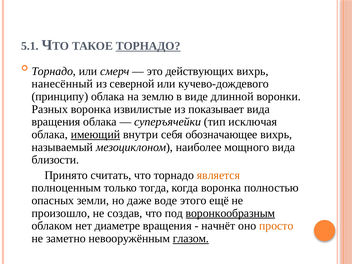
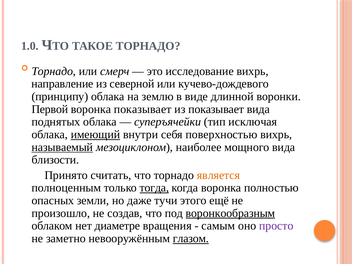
5.1: 5.1 -> 1.0 (30, 46)
ТОРНАДО underline: present -> none (148, 46)
действующих: действующих -> исследование (200, 71)
нанесённый: нанесённый -> направление (62, 84)
Разных: Разных -> Первой (50, 109)
воронка извилистые: извилистые -> показывает (143, 109)
вращения: вращения -> поднятых (56, 122)
обозначающее: обозначающее -> поверхностью (221, 135)
называемый underline: none -> present (62, 147)
тогда underline: none -> present (154, 188)
воде: воде -> тучи (166, 200)
начнёт: начнёт -> самым (218, 226)
просто colour: orange -> purple (276, 226)
